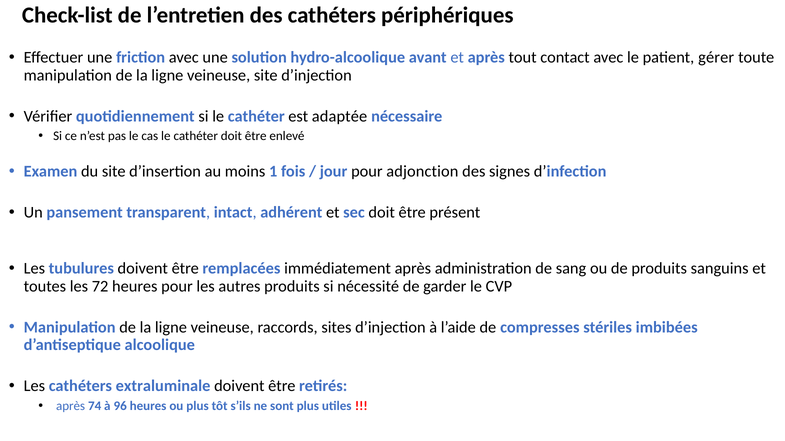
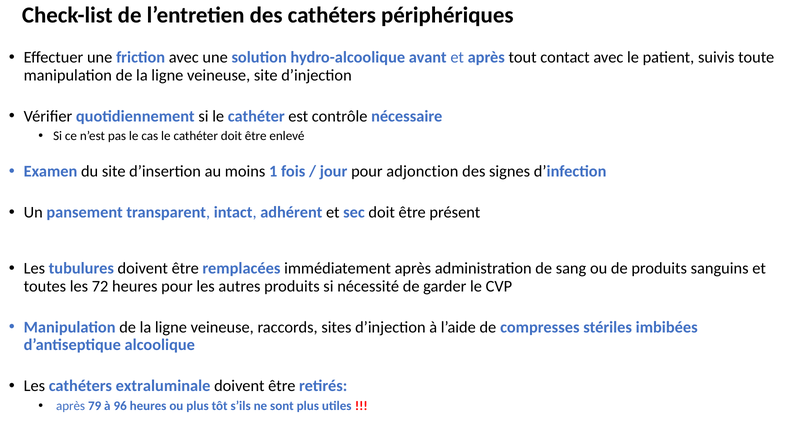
gérer: gérer -> suivis (716, 58)
adaptée: adaptée -> contrôle (340, 116)
74: 74 -> 79 (95, 406)
